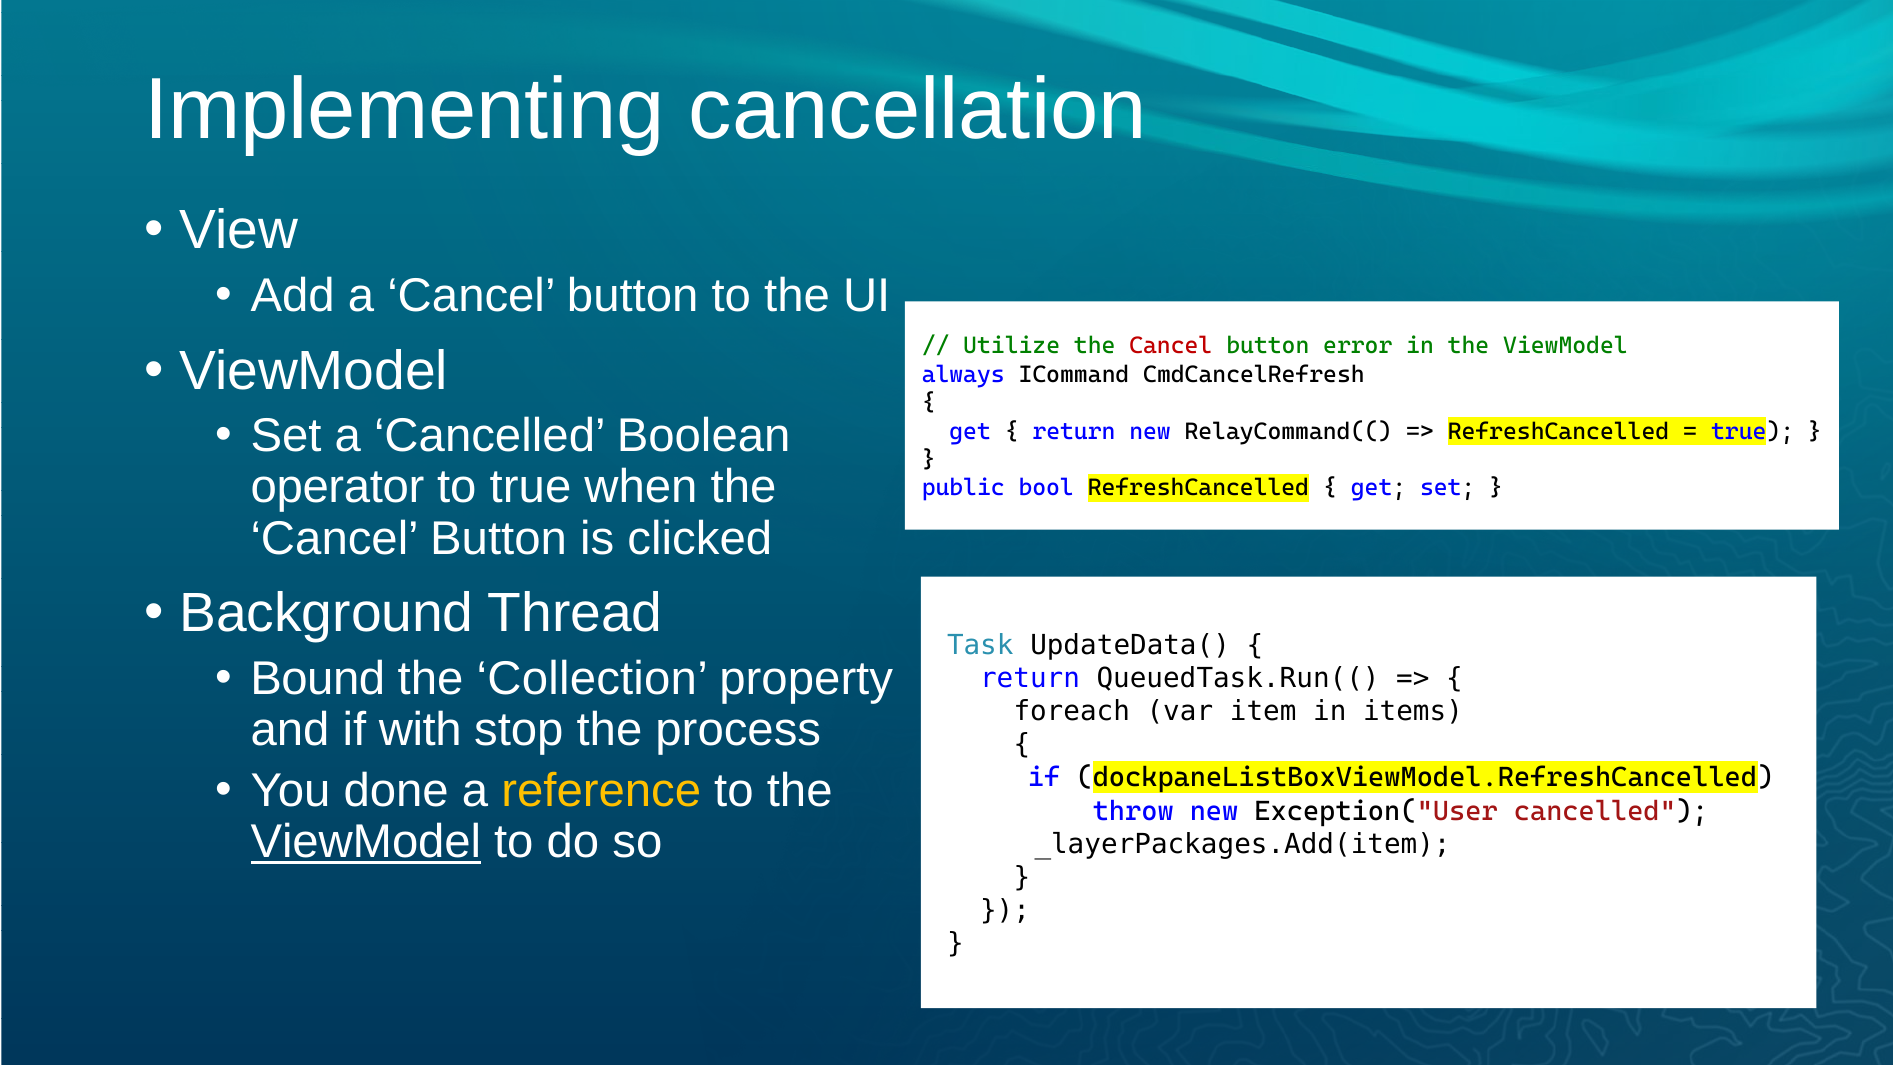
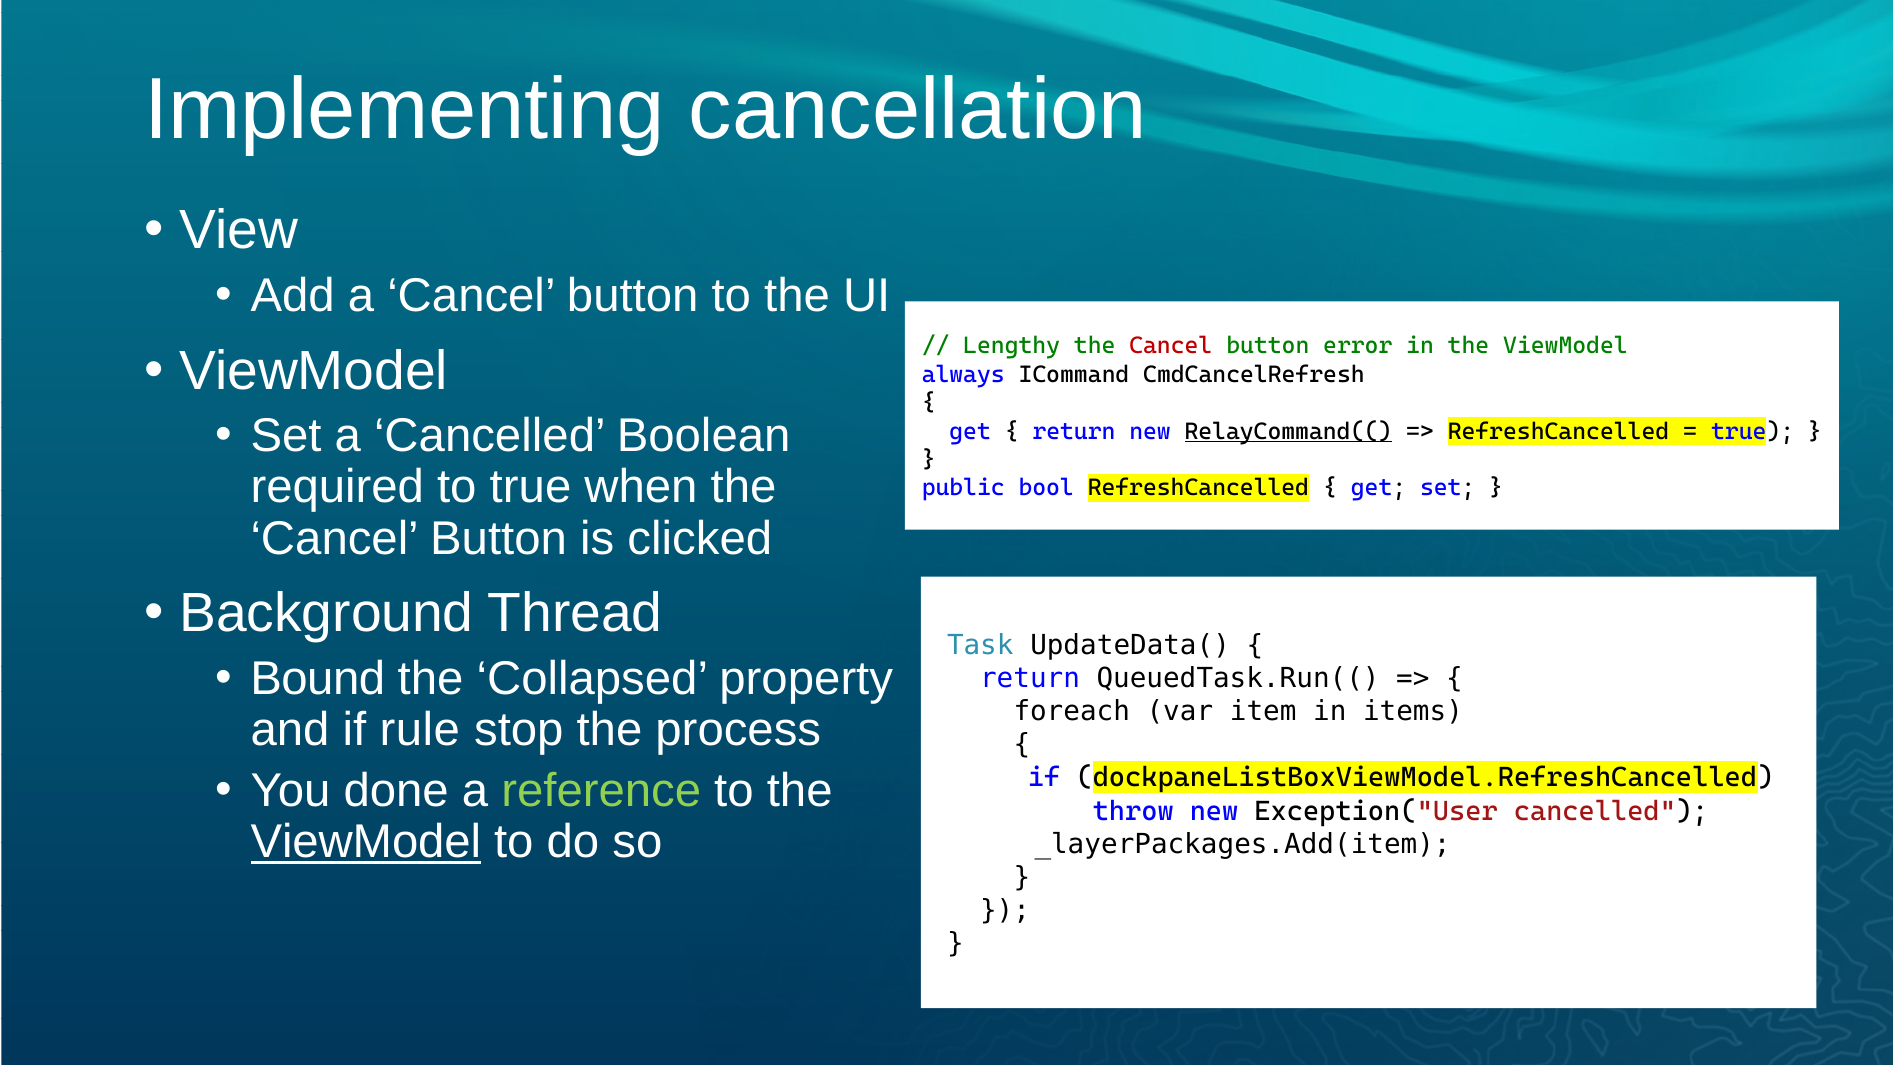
Utilize: Utilize -> Lengthy (1012, 346)
RelayCommand(( underline: none -> present (1288, 431)
operator: operator -> required (337, 487)
Collection: Collection -> Collapsed (592, 679)
with: with -> rule (420, 730)
reference colour: yellow -> light green (601, 791)
